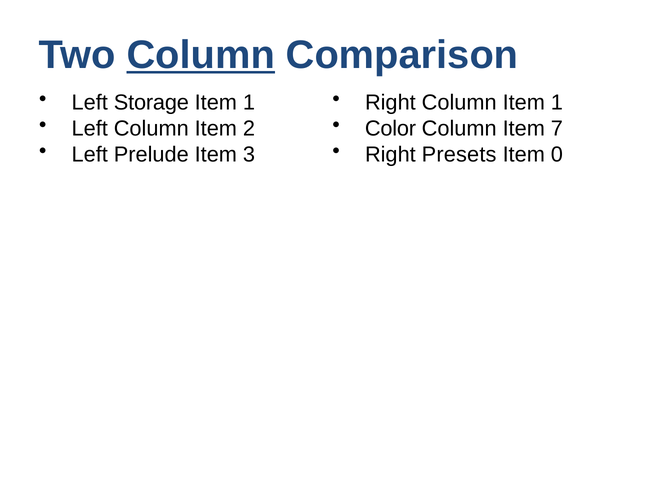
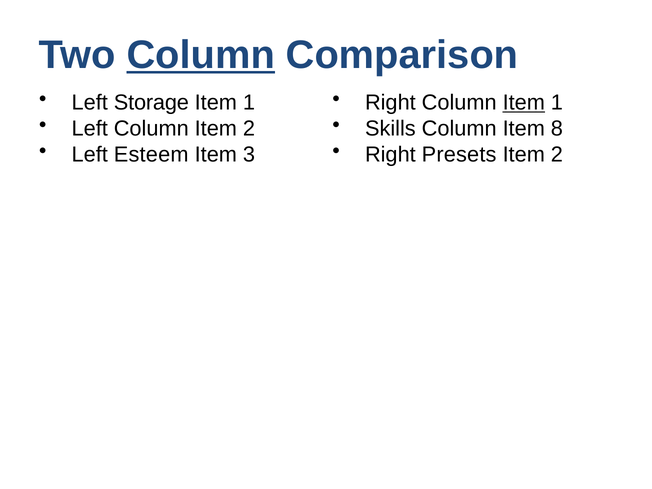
Item underline: none -> present (524, 103)
Color: Color -> Skills (390, 129)
7: 7 -> 8 (557, 129)
Prelude: Prelude -> Esteem (151, 155)
0: 0 -> 2 (557, 155)
